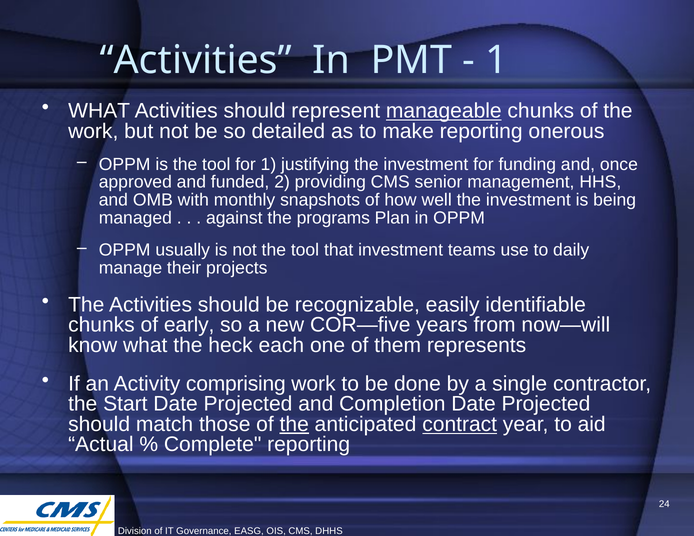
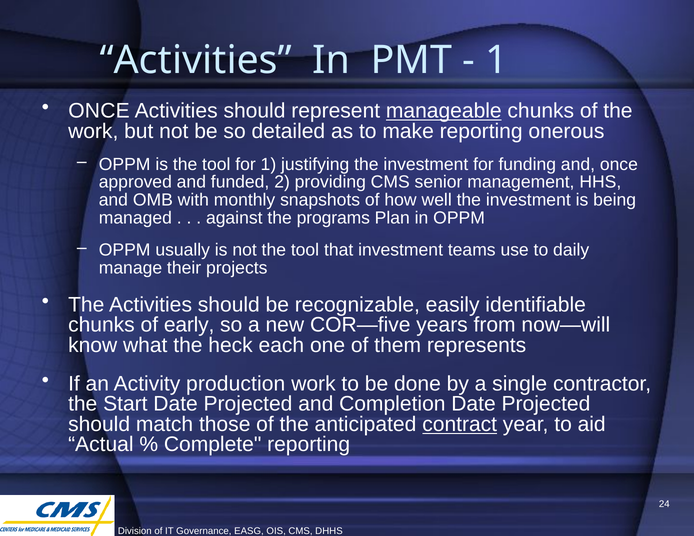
WHAT: WHAT -> ONCE (99, 111)
comprising: comprising -> production (236, 384)
the underline: present -> none (294, 424)
